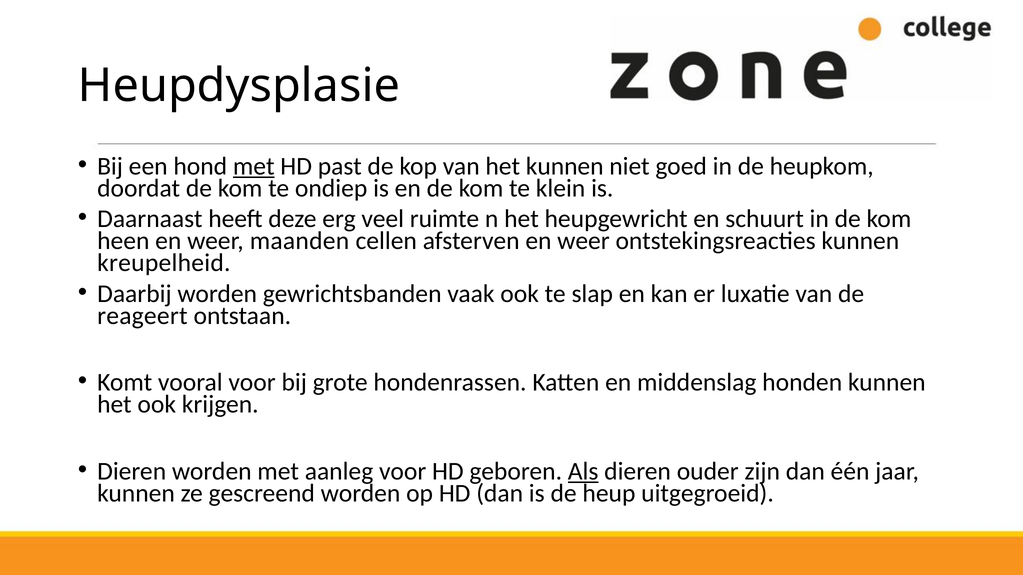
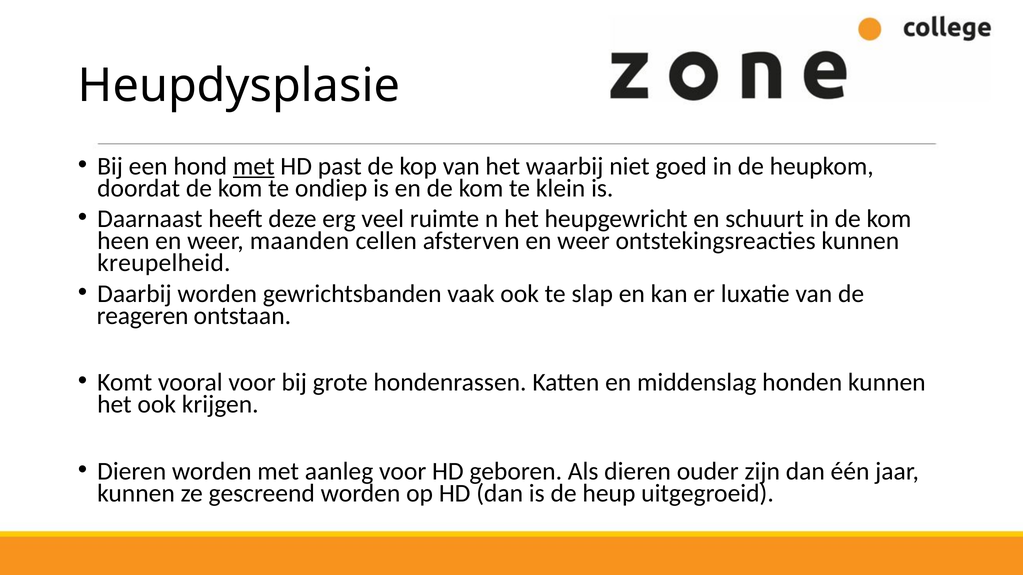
het kunnen: kunnen -> waarbij (565, 166)
reageert: reageert -> reageren (143, 316)
Als underline: present -> none (583, 472)
